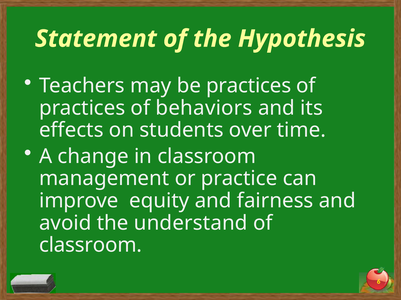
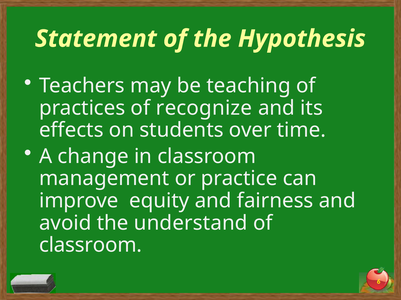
be practices: practices -> teaching (249, 86)
behaviors: behaviors -> recognize (204, 108)
